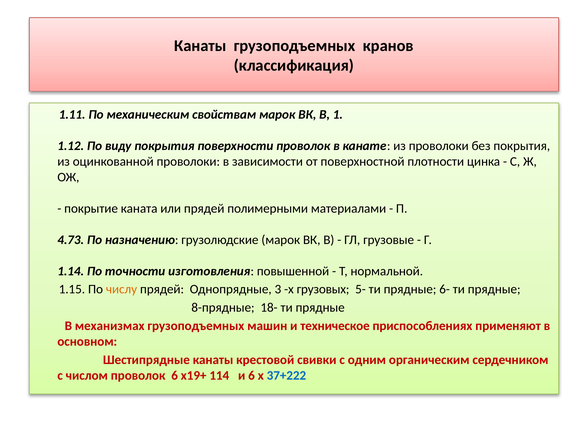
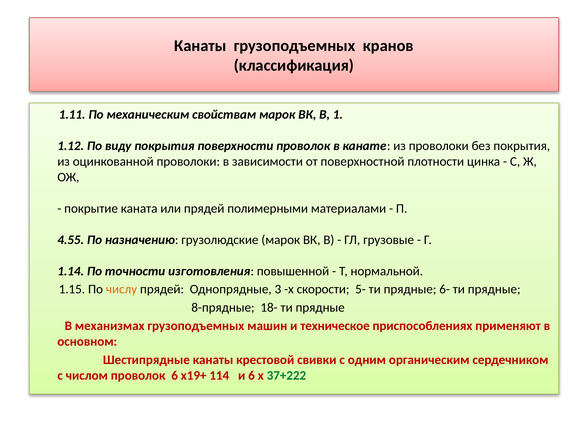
4.73: 4.73 -> 4.55 (71, 240)
грузовых: грузовых -> скорости (323, 289)
37+222 colour: blue -> green (286, 375)
